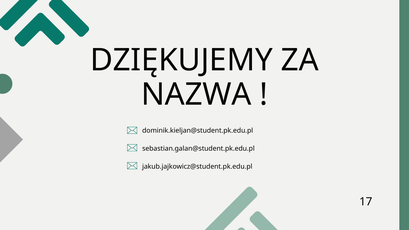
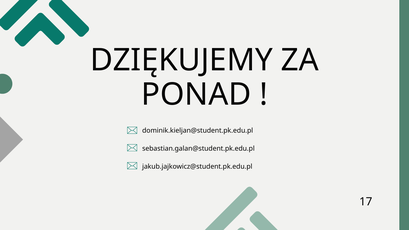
NAZWA: NAZWA -> PONAD (196, 95)
